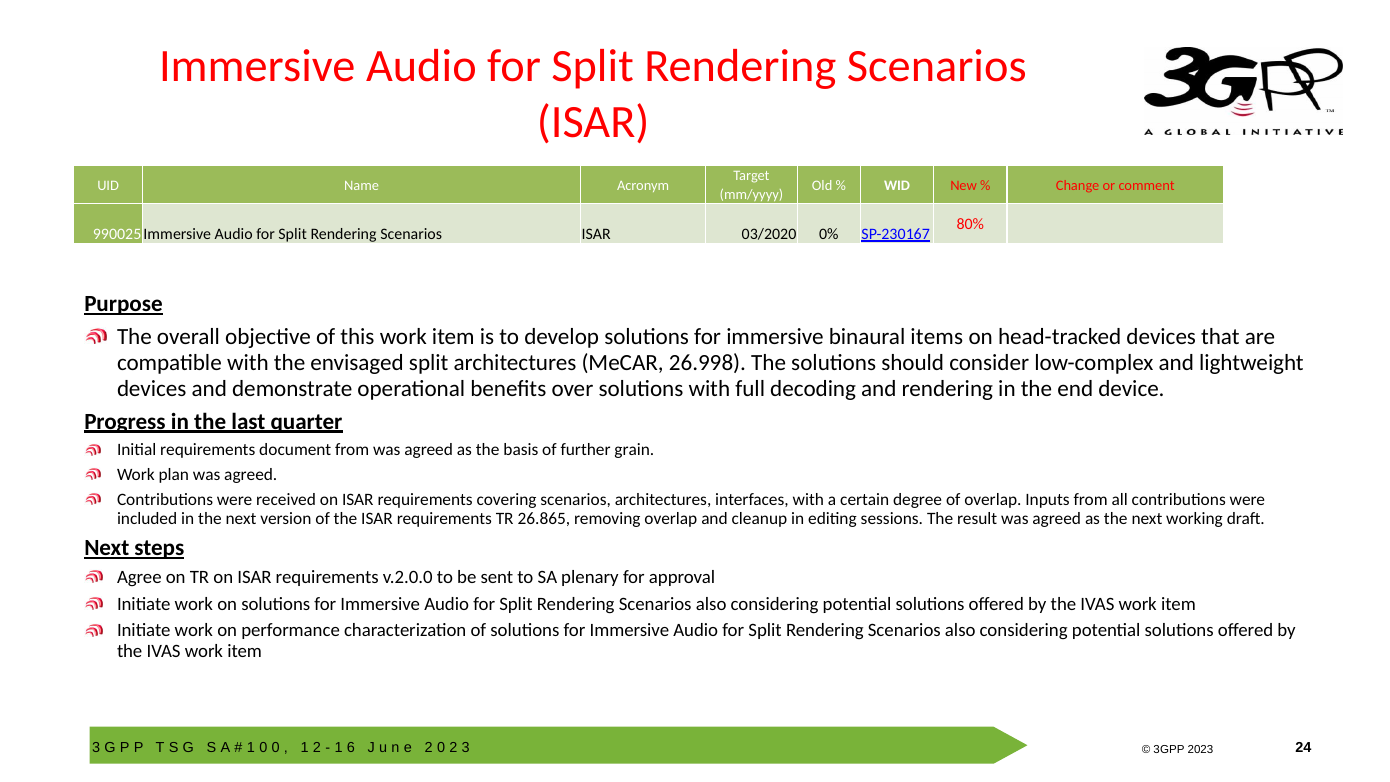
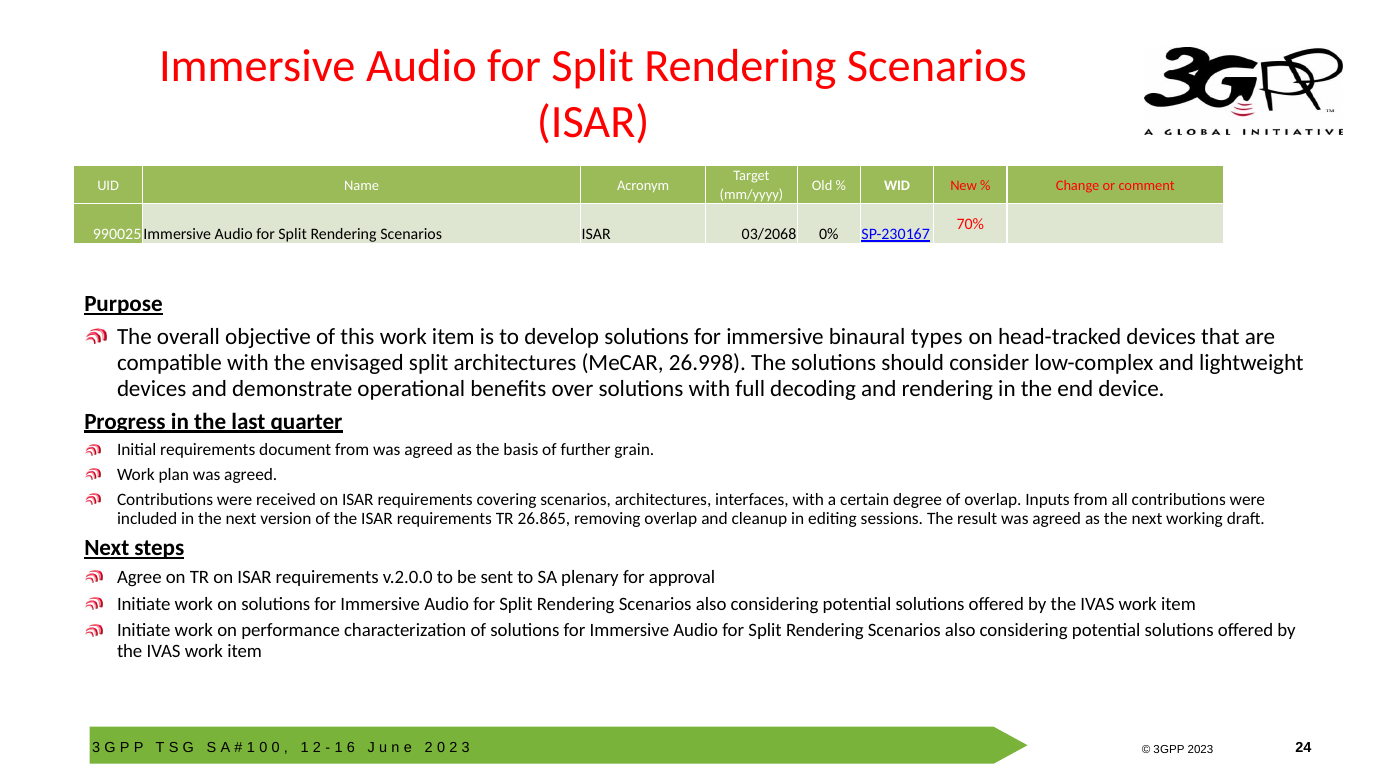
80%: 80% -> 70% (970, 224)
03/2020: 03/2020 -> 03/2068 (769, 234)
items: items -> types (937, 337)
